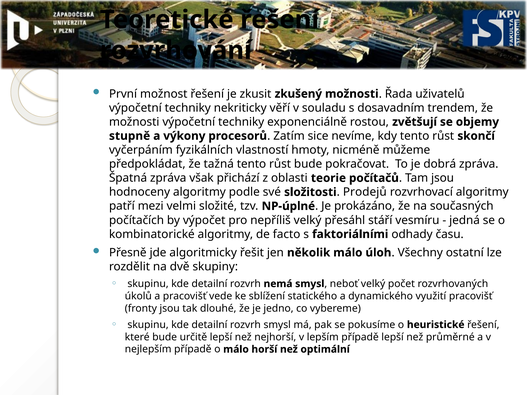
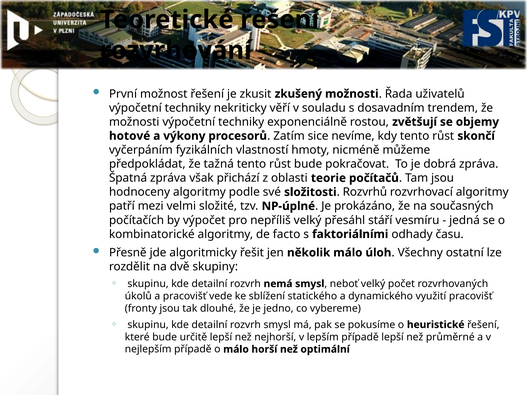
stupně: stupně -> hotové (130, 136)
Prodejů: Prodejů -> Rozvrhů (365, 192)
